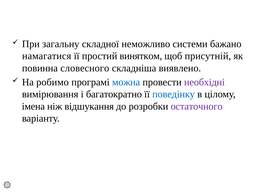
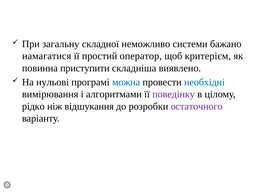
винятком: винятком -> оператор (141, 56)
присутній: присутній -> критерієм (208, 56)
словесного: словесного -> приступити (85, 68)
робимо: робимо -> нульові (53, 82)
необхідні colour: purple -> blue (204, 82)
багатократно: багатократно -> алгоритмами (114, 94)
поведінку colour: blue -> purple (174, 94)
імена: імена -> рідко (33, 106)
